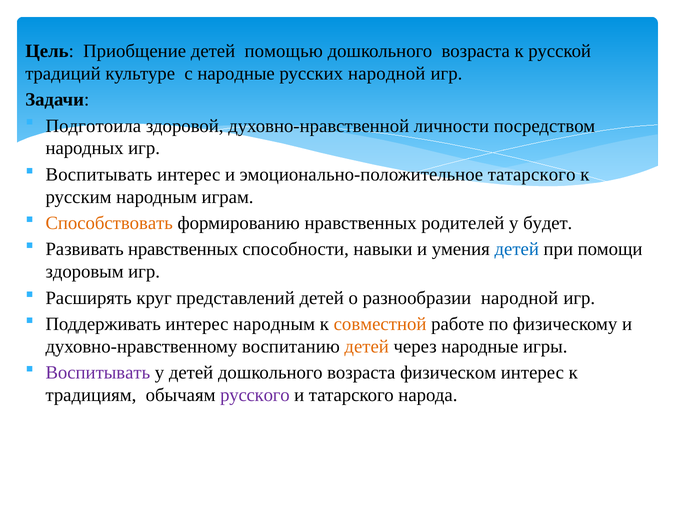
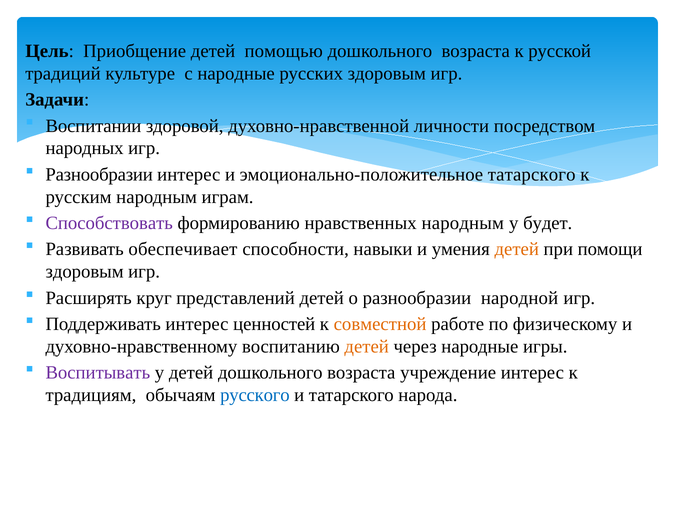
русских народной: народной -> здоровым (387, 74)
Подготоила: Подготоила -> Воспитании (93, 126)
Воспитывать: Воспитывать -> Разнообразии (99, 175)
Способствовать colour: orange -> purple (109, 223)
нравственных родителей: родителей -> народным (463, 223)
Развивать нравственных: нравственных -> обеспечивает (183, 250)
детей colour: blue -> orange (517, 250)
интерес народным: народным -> ценностей (274, 324)
физическом: физическом -> учреждение (448, 373)
русского colour: purple -> blue (255, 396)
